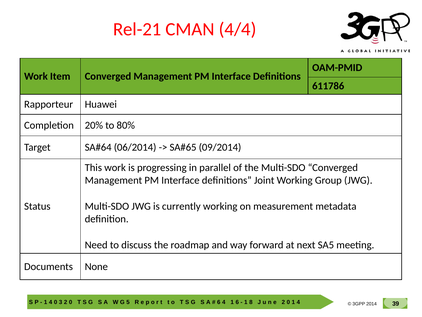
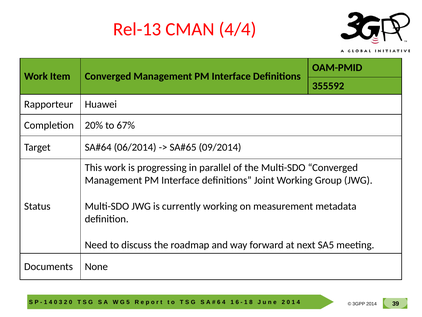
Rel-21: Rel-21 -> Rel-13 (137, 29)
611786: 611786 -> 355592 (328, 86)
80%: 80% -> 67% (126, 125)
